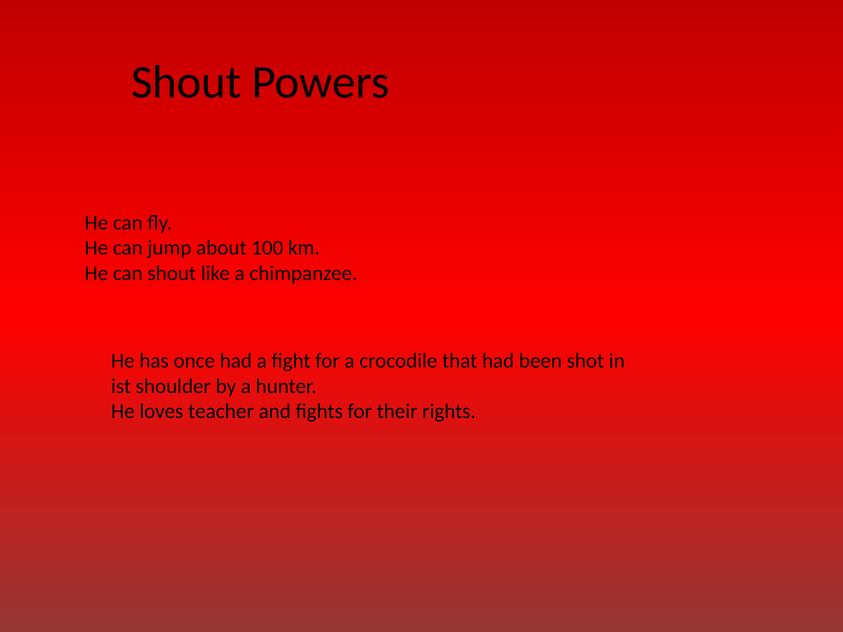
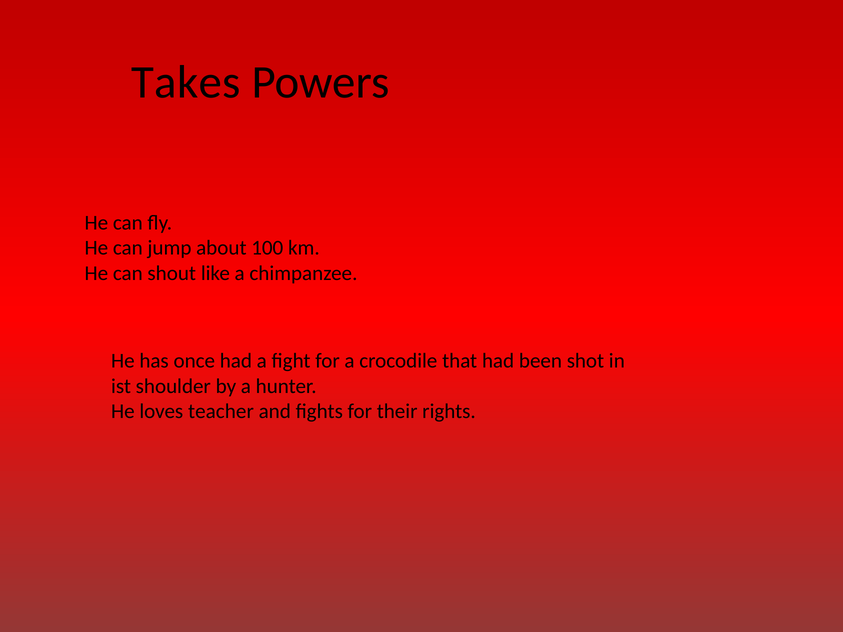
Shout: Shout -> Takes (186, 83)
